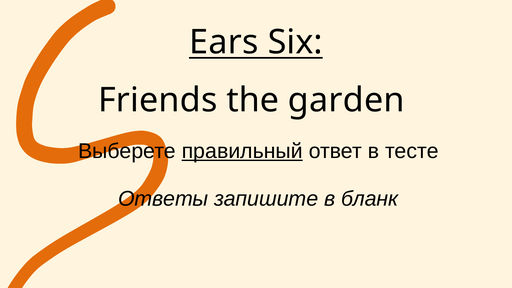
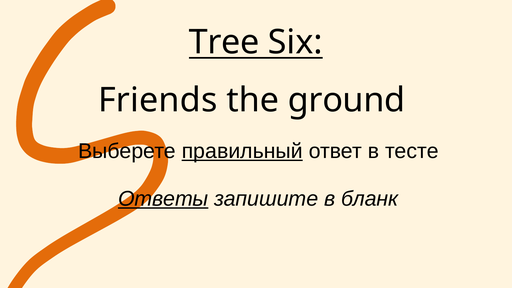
Ears: Ears -> Tree (224, 42)
garden: garden -> ground (347, 100)
Ответы underline: none -> present (163, 199)
